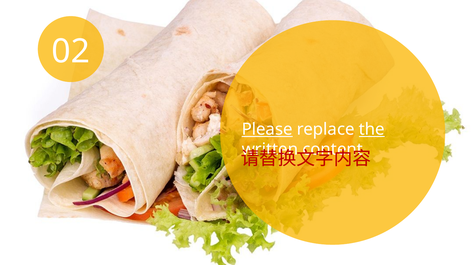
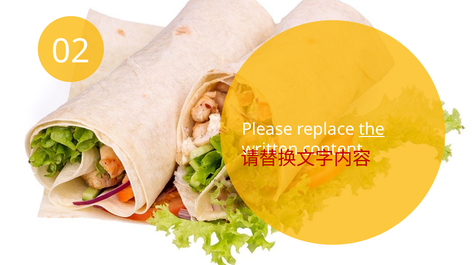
Please underline: present -> none (267, 129)
